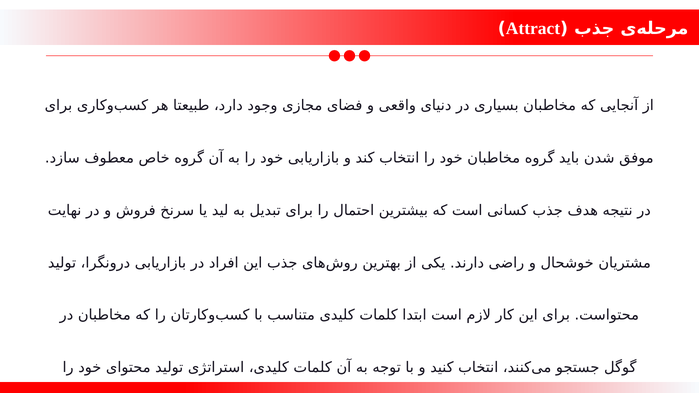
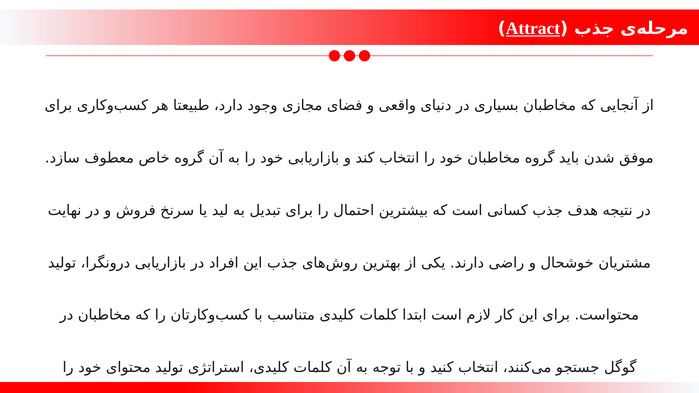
Attract underline: none -> present (533, 28)
